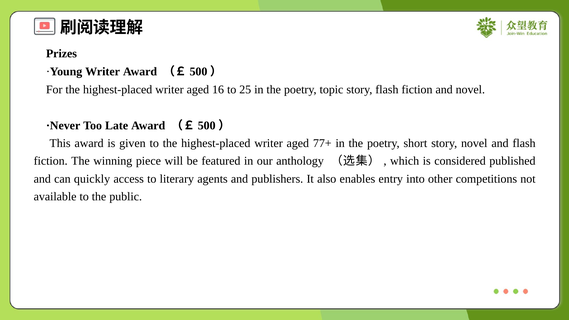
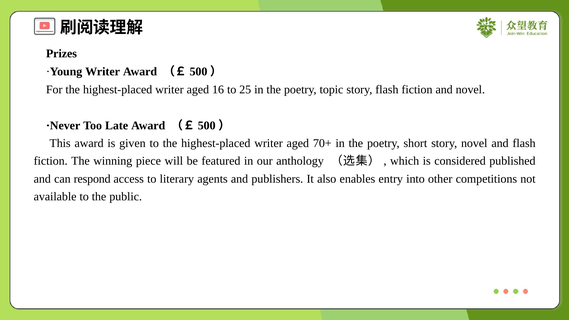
77+: 77+ -> 70+ (322, 143)
quickly: quickly -> respond (92, 179)
